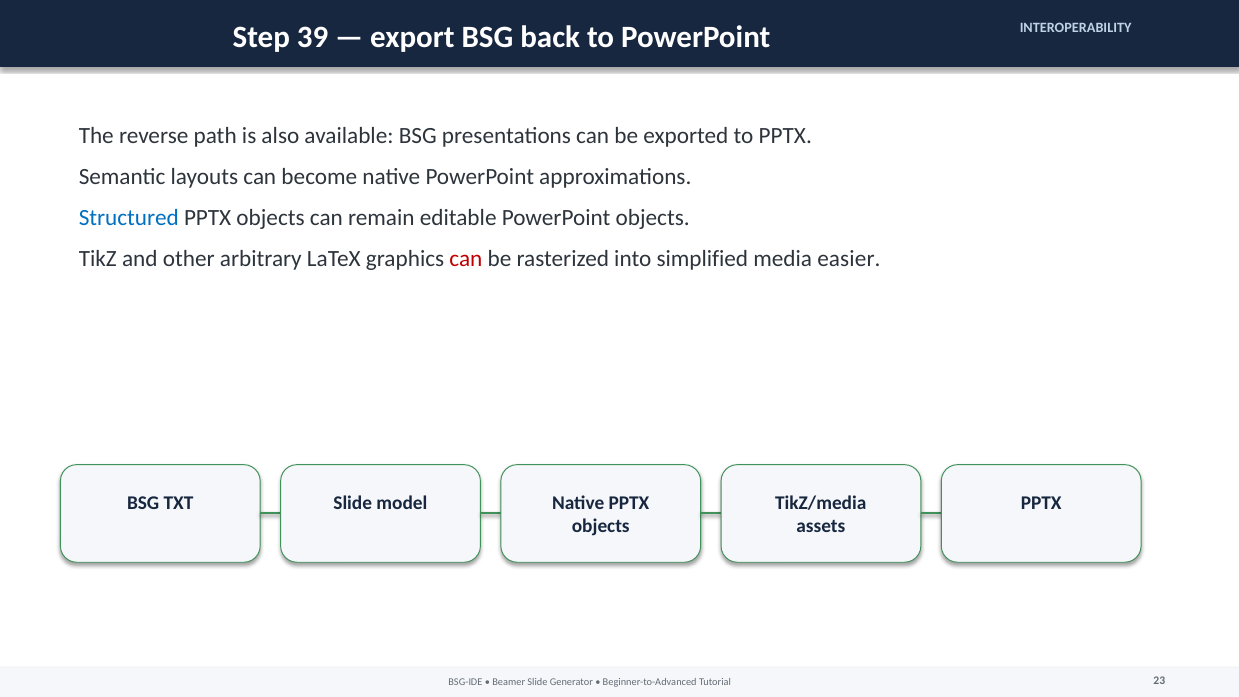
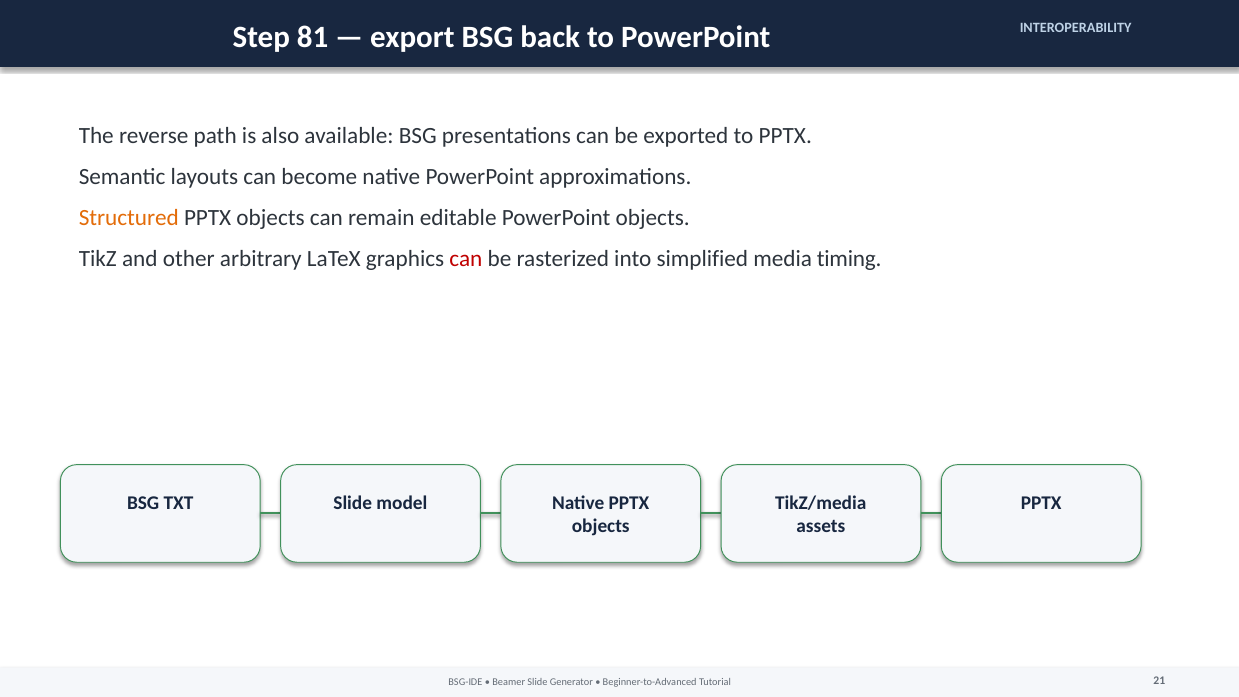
39: 39 -> 81 (313, 37)
Structured colour: blue -> orange (129, 218)
easier: easier -> timing (849, 259)
23: 23 -> 21 (1159, 680)
